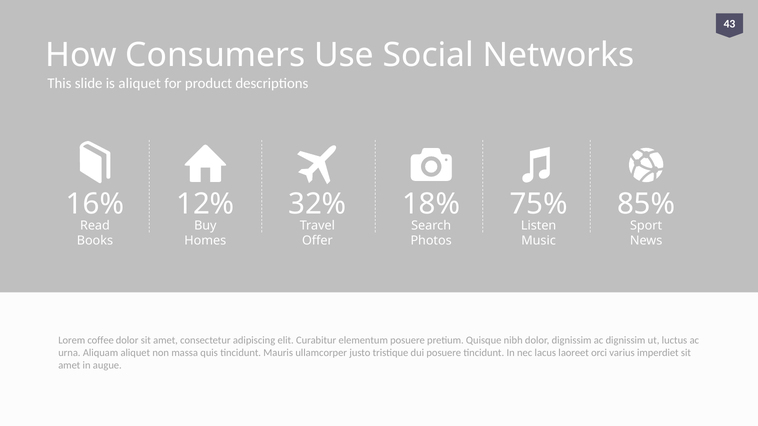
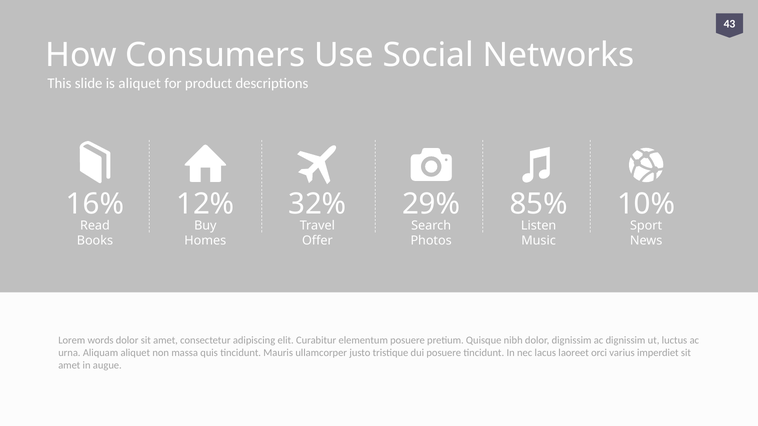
18%: 18% -> 29% (431, 204)
75%: 75% -> 85% (539, 204)
85%: 85% -> 10% (646, 204)
coffee: coffee -> words (101, 341)
